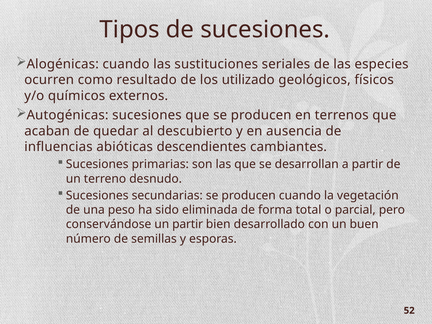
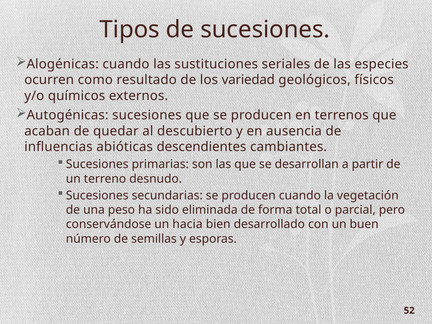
utilizado: utilizado -> variedad (248, 80)
un partir: partir -> hacia (188, 224)
